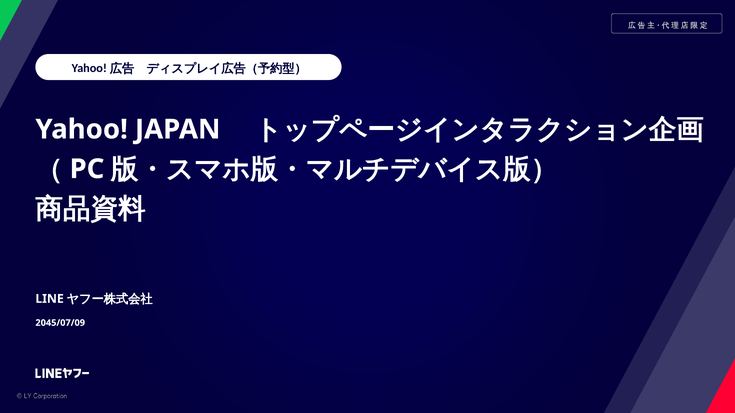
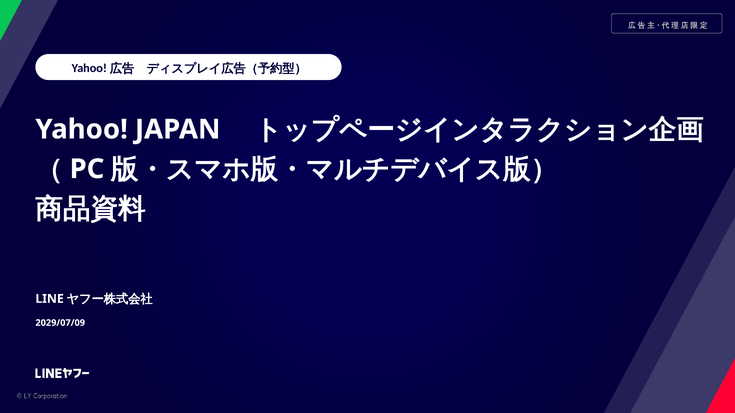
2045/07/09: 2045/07/09 -> 2029/07/09 (60, 323)
